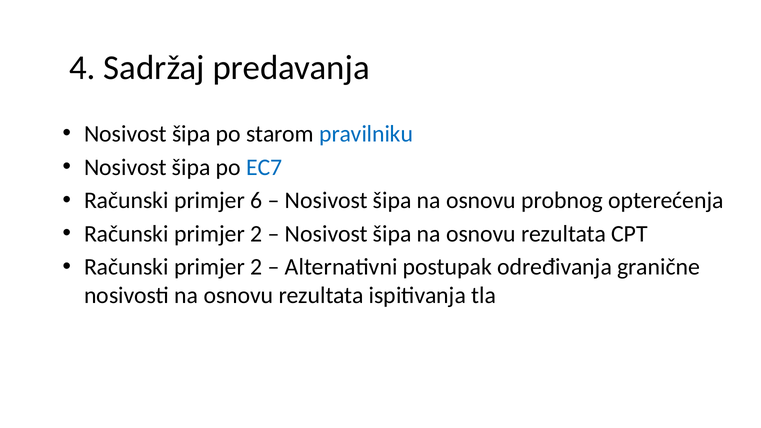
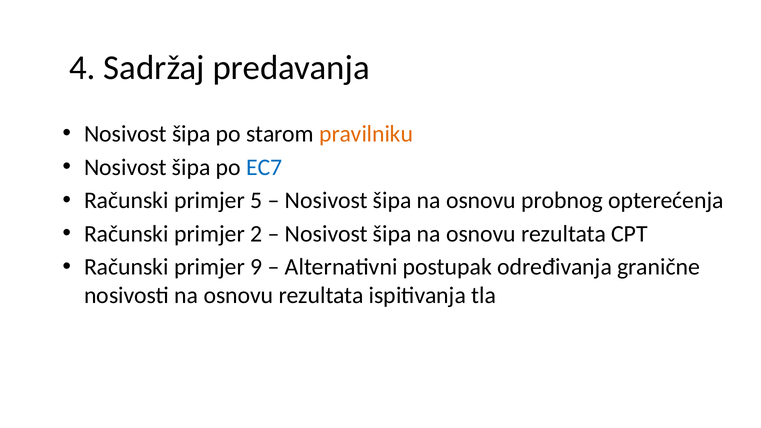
pravilniku colour: blue -> orange (366, 134)
6: 6 -> 5 (256, 201)
2: 2 -> 9 (256, 267)
